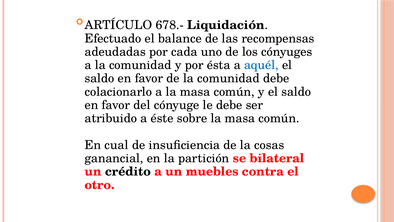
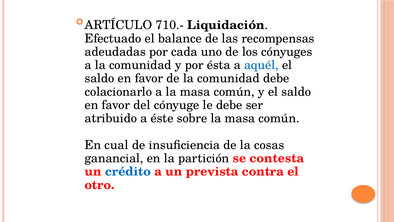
678.-: 678.- -> 710.- (170, 25)
bilateral: bilateral -> contesta (277, 158)
crédito colour: black -> blue (128, 171)
muebles: muebles -> prevista (212, 171)
